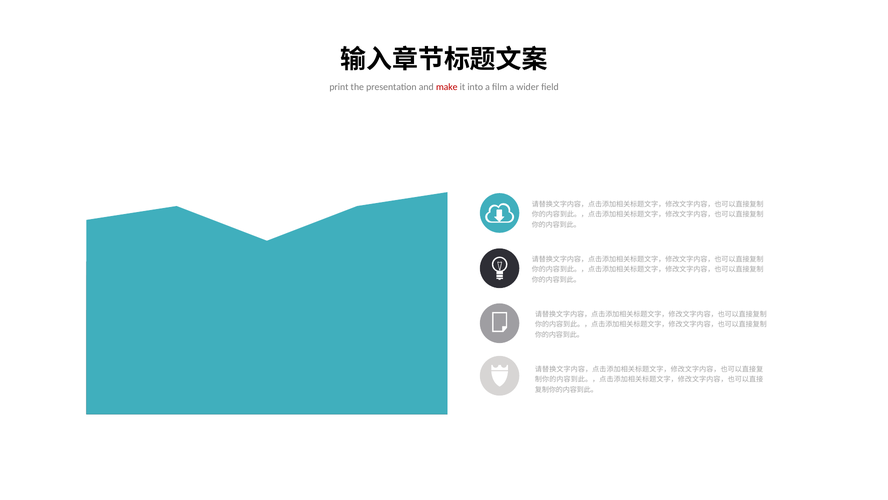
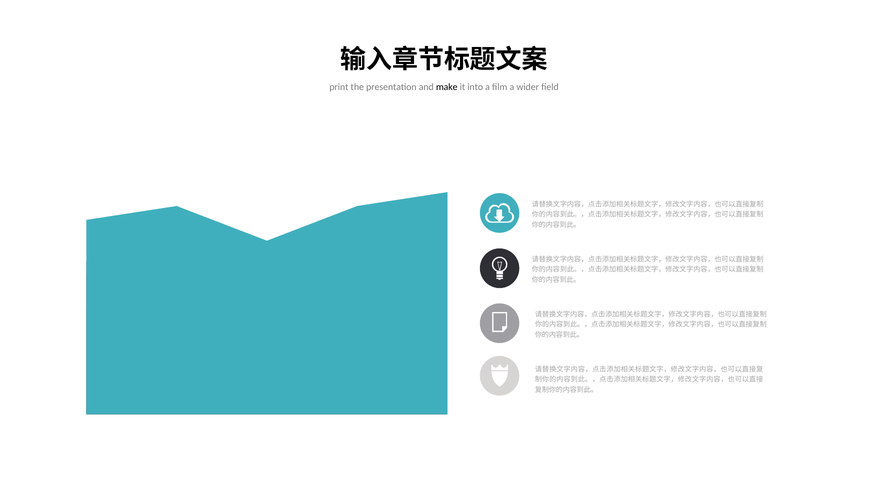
make colour: red -> black (447, 87)
